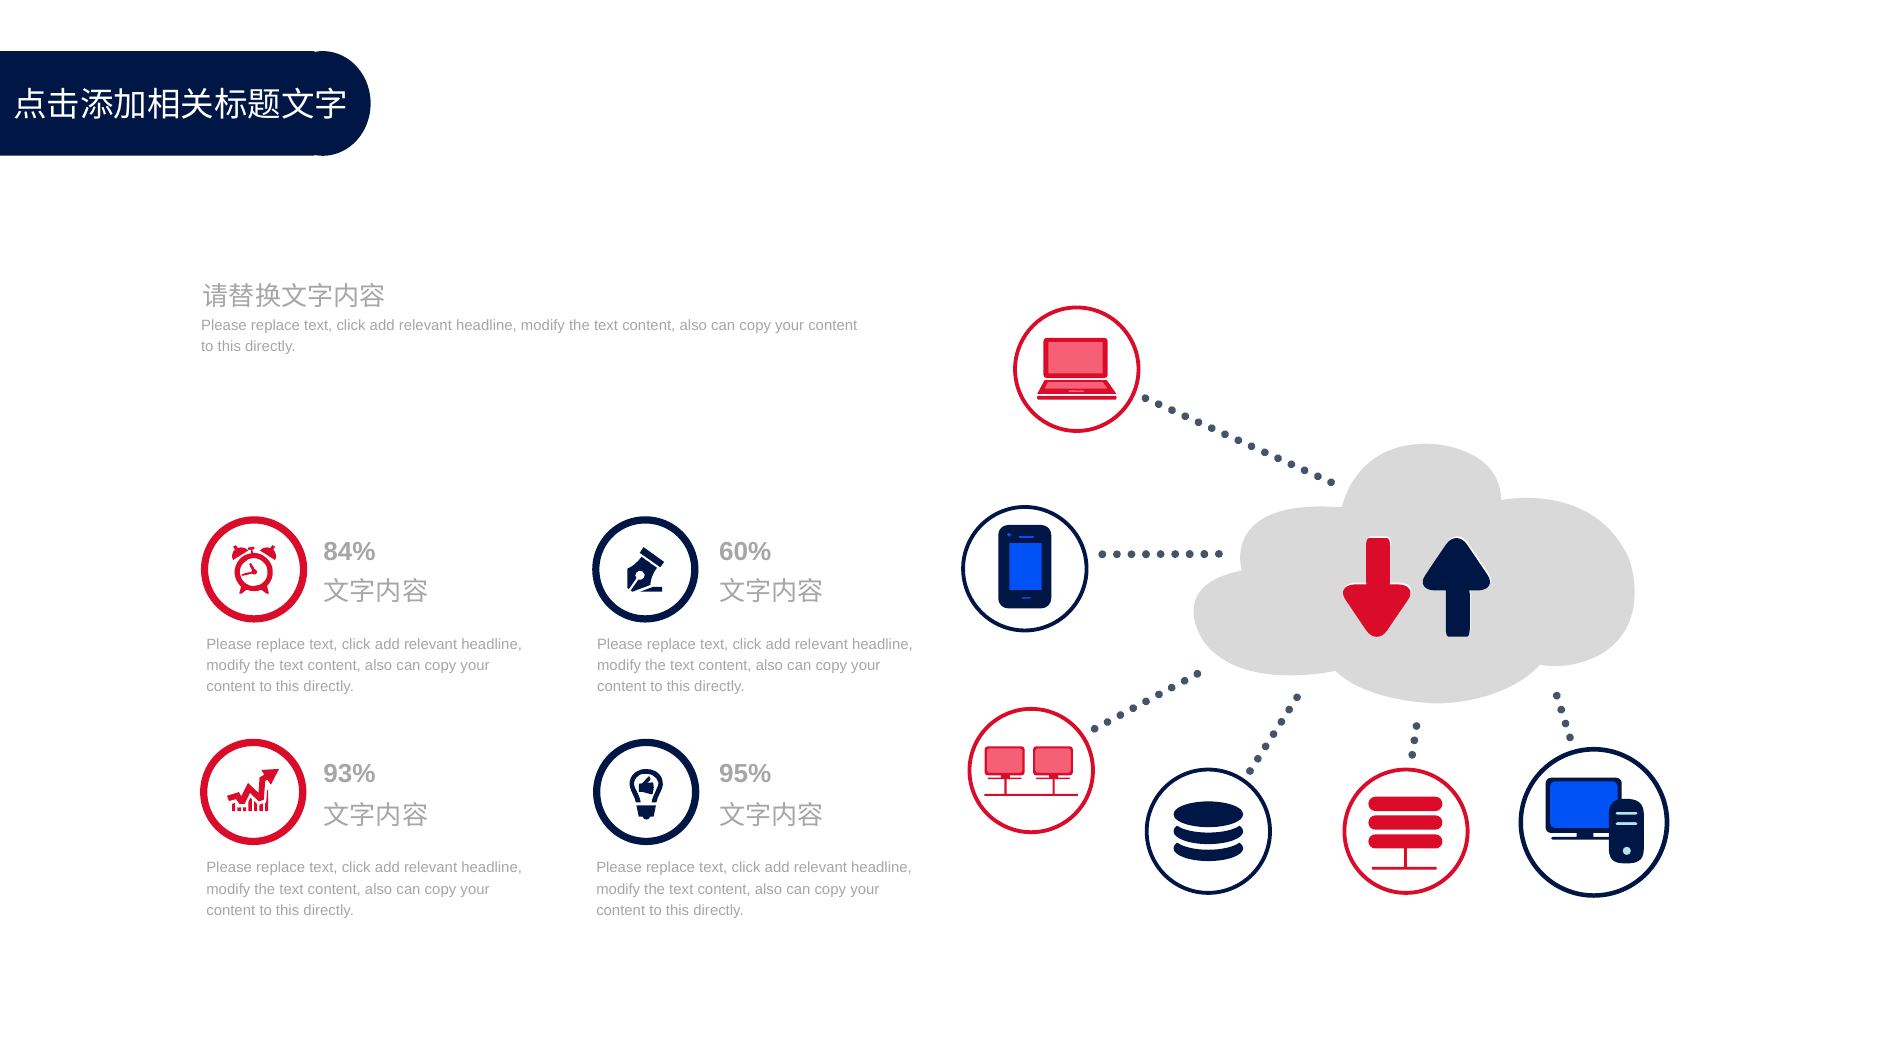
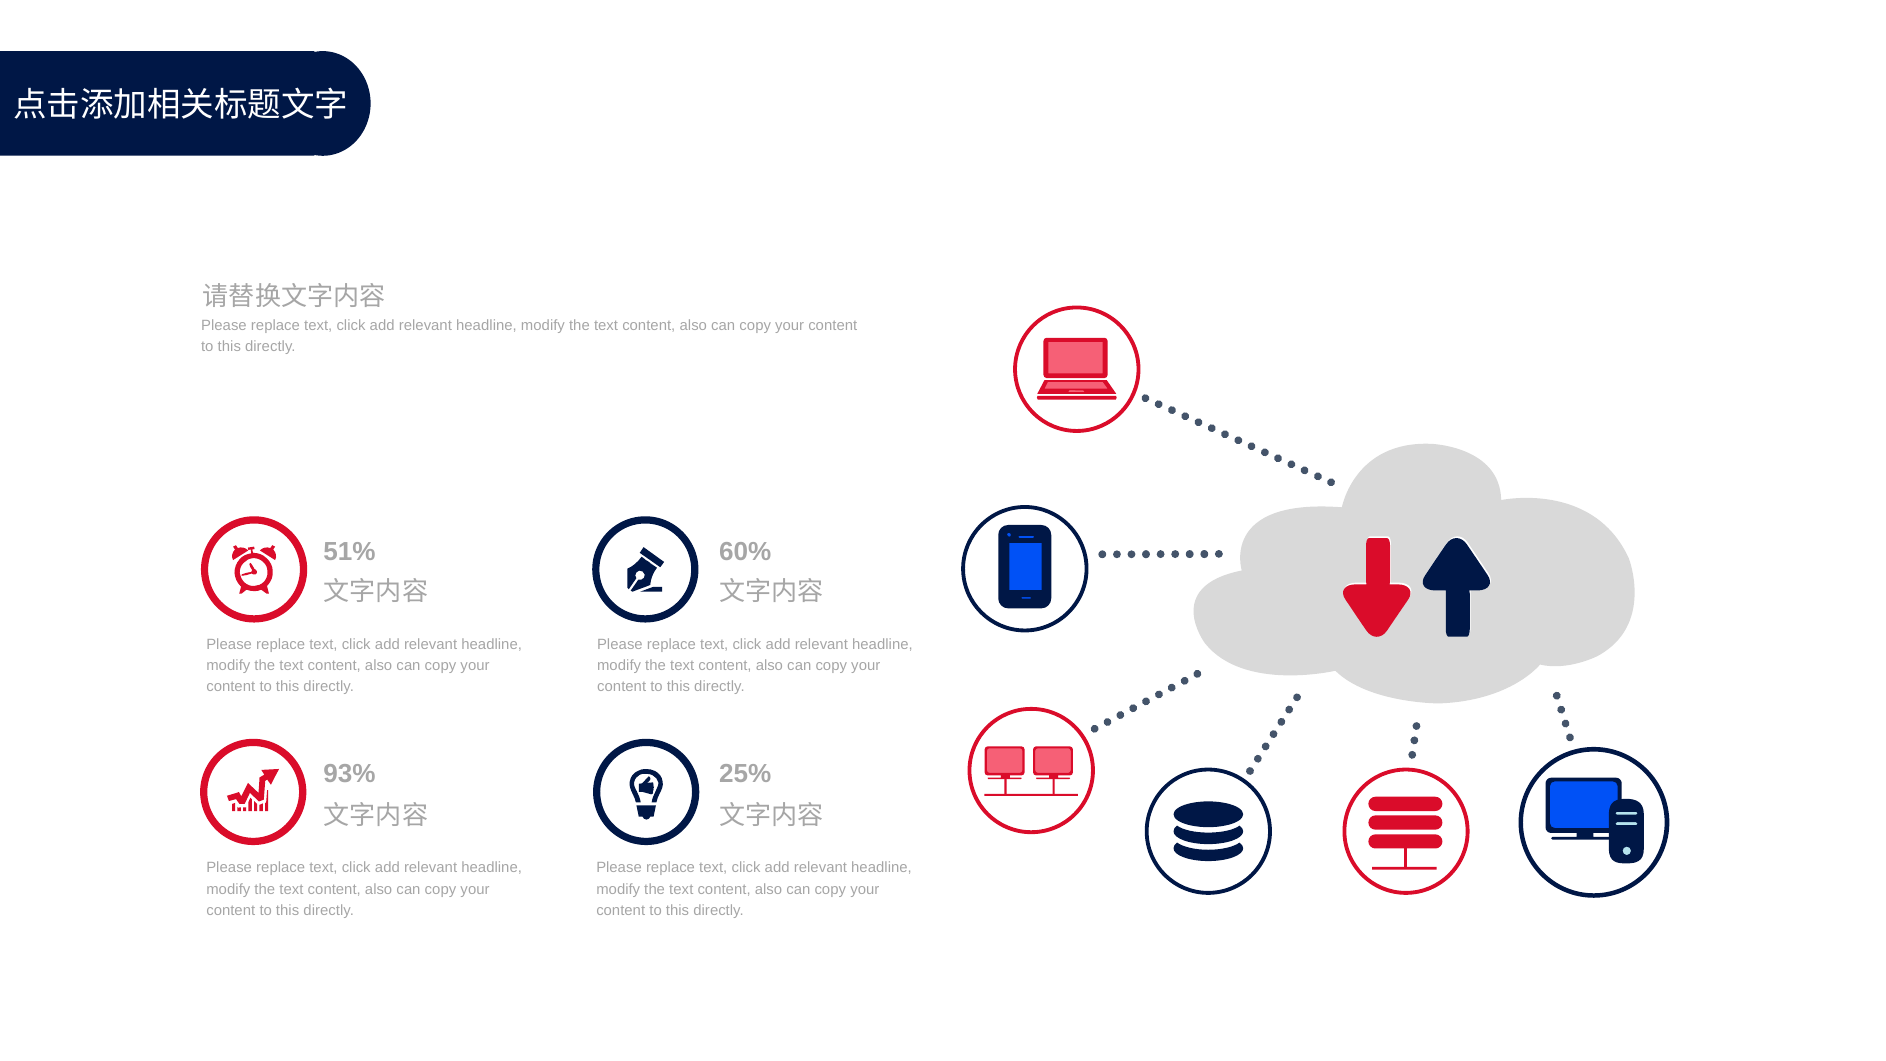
84%: 84% -> 51% (350, 552)
95%: 95% -> 25% (745, 774)
